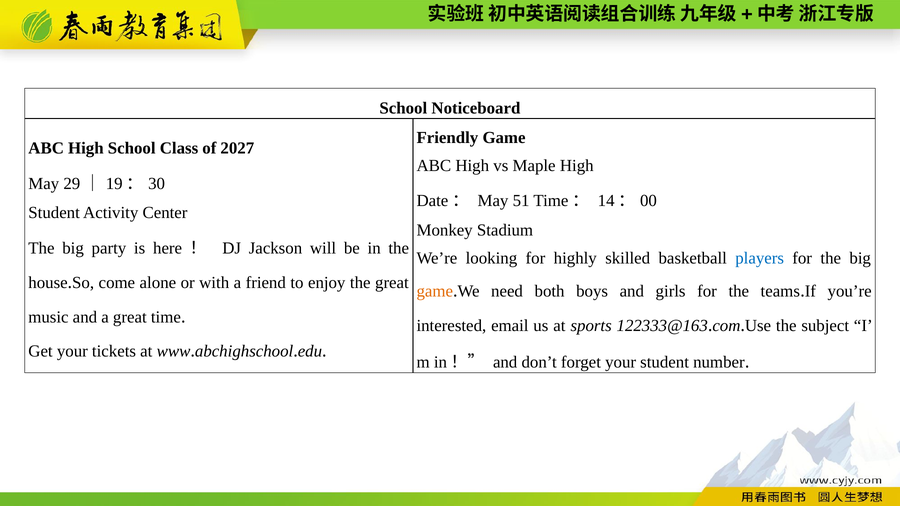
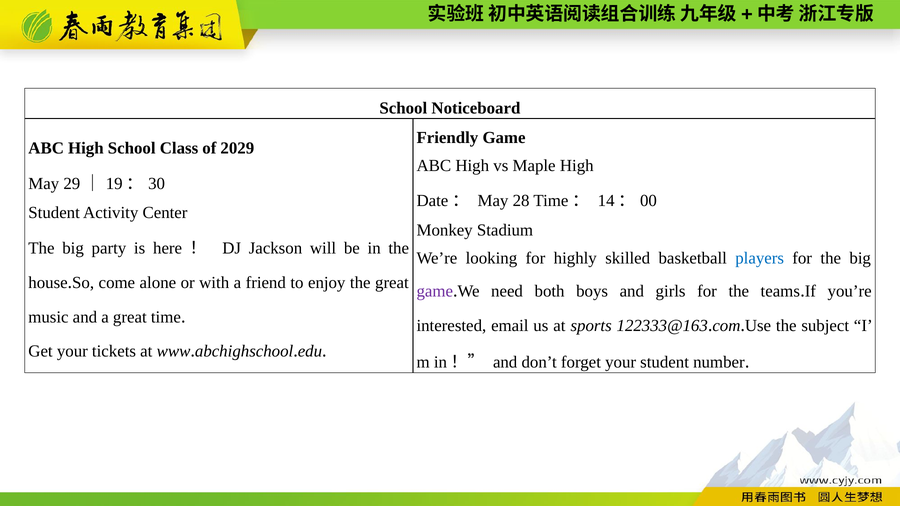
2027: 2027 -> 2029 (237, 148)
51: 51 -> 28 (521, 201)
game colour: orange -> purple (435, 291)
